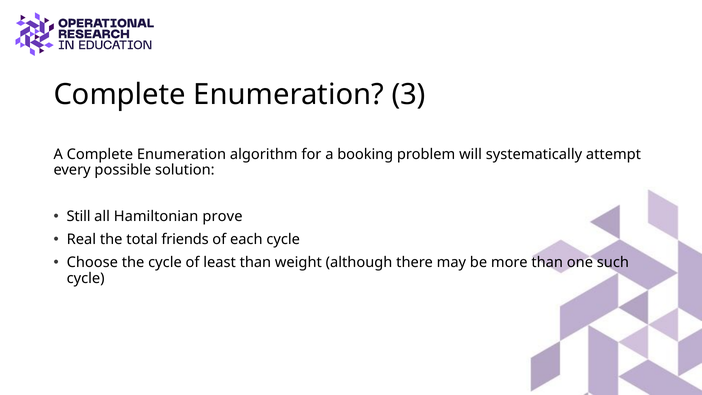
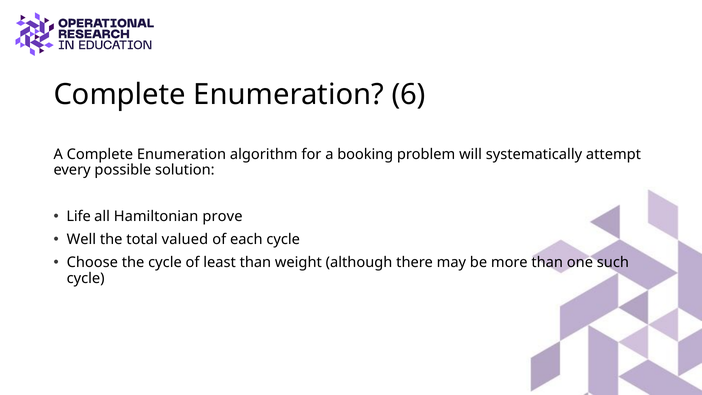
3: 3 -> 6 (409, 95)
Still: Still -> Life (79, 216)
Real: Real -> Well (81, 239)
friends: friends -> valued (185, 239)
